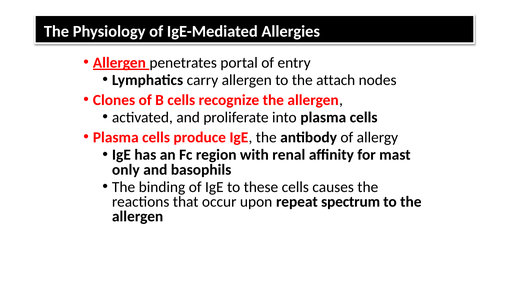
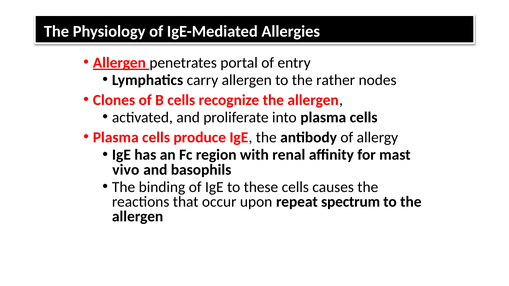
attach: attach -> rather (336, 80)
only: only -> vivo (126, 170)
